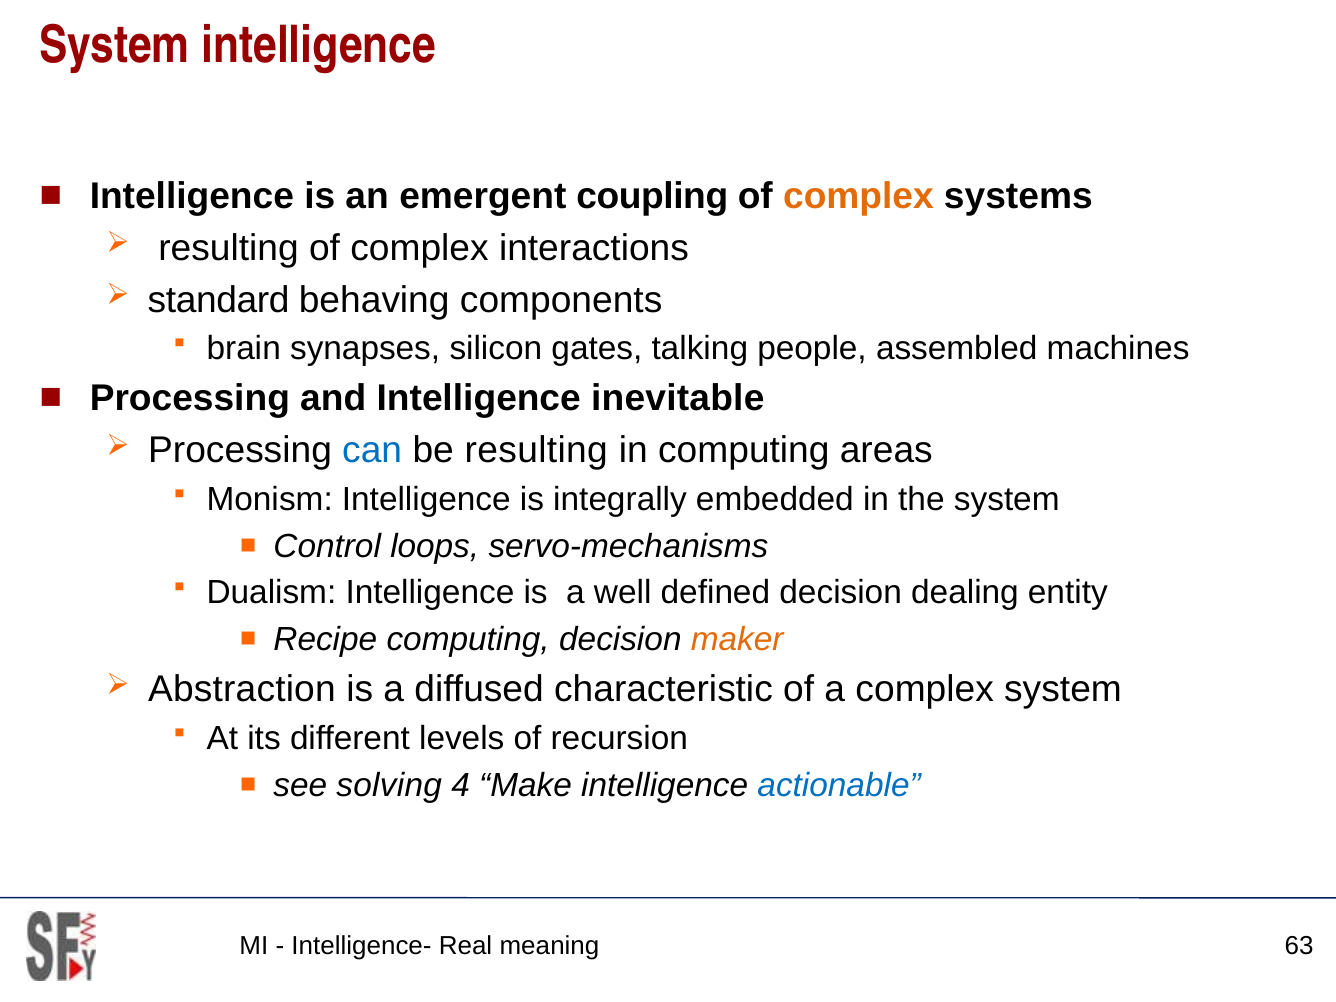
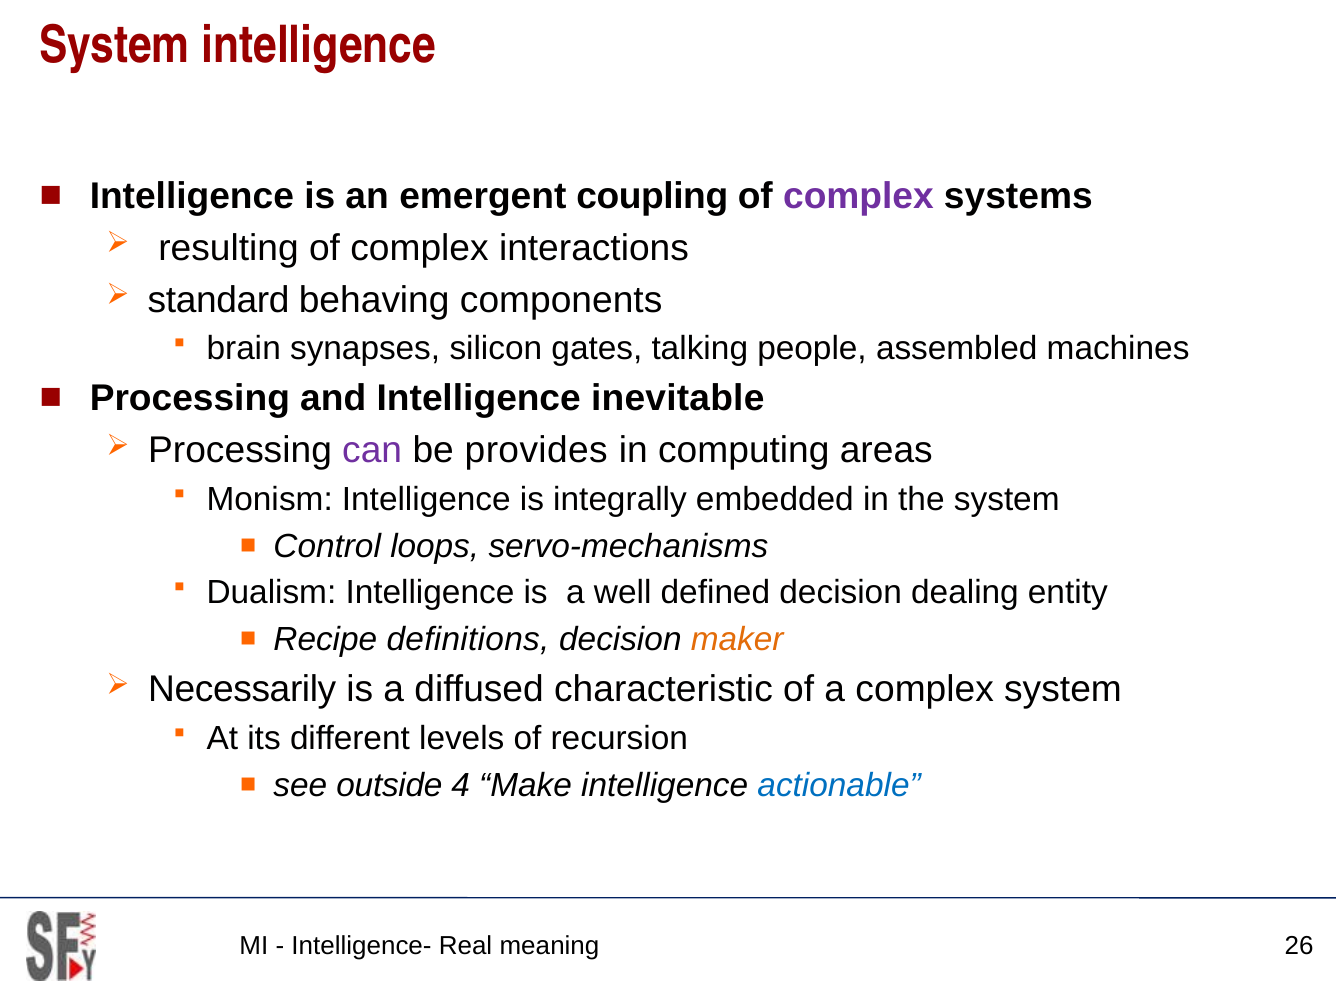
complex colour: orange -> purple (858, 196)
can colour: blue -> purple (372, 451)
be resulting: resulting -> provides (536, 451)
Recipe computing: computing -> definitions (468, 640)
Abstraction: Abstraction -> Necessarily (242, 690)
solving: solving -> outside (389, 785)
63: 63 -> 26 (1299, 946)
